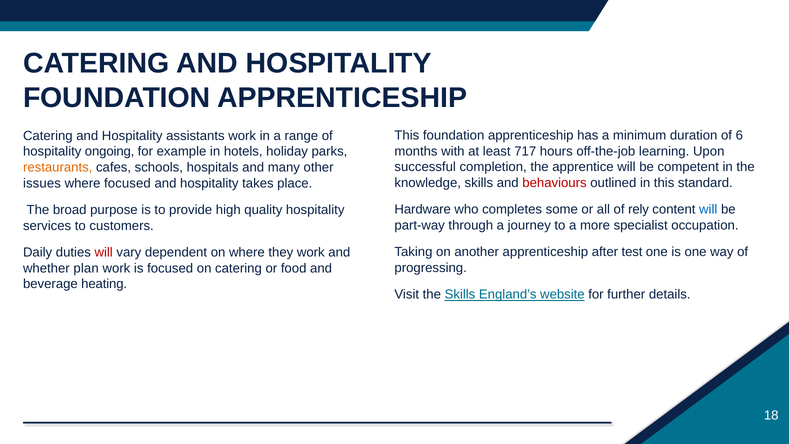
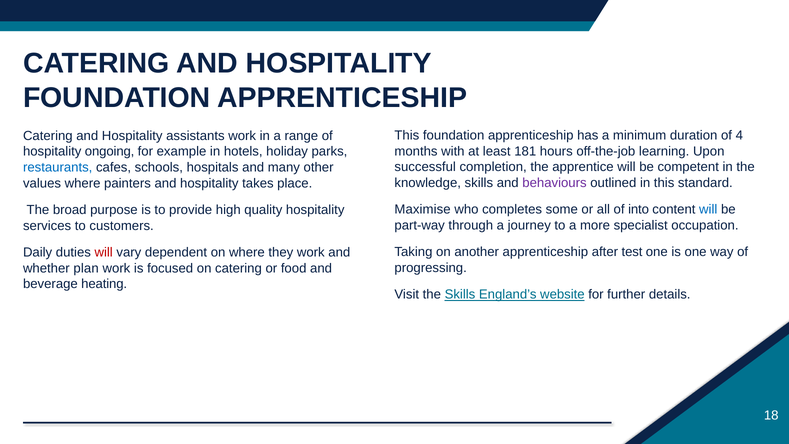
6: 6 -> 4 (739, 135)
717: 717 -> 181 (525, 151)
restaurants colour: orange -> blue (58, 167)
behaviours colour: red -> purple (554, 183)
issues: issues -> values (42, 183)
where focused: focused -> painters (127, 183)
Hardware: Hardware -> Maximise (423, 209)
rely: rely -> into (639, 209)
